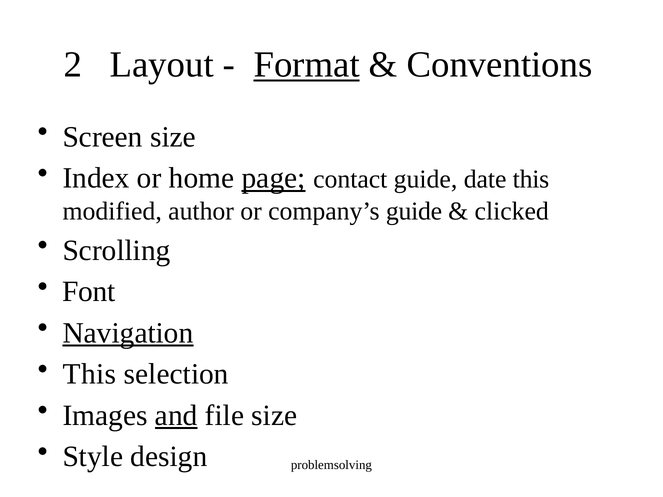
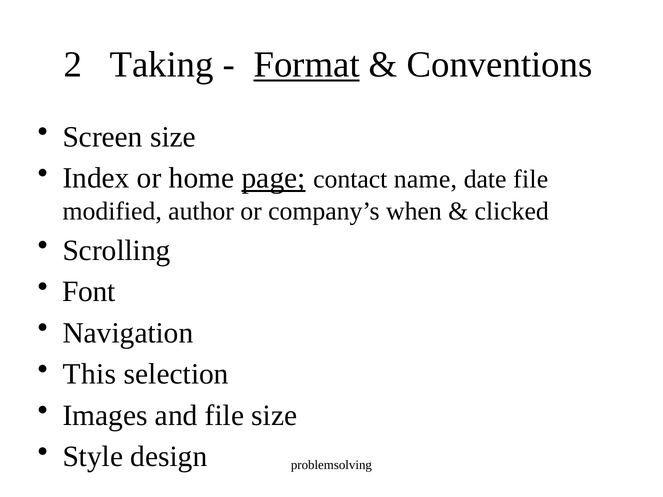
Layout: Layout -> Taking (162, 65)
contact guide: guide -> name (425, 180)
date this: this -> file (531, 180)
company’s guide: guide -> when (414, 211)
Navigation underline: present -> none (128, 333)
and underline: present -> none (176, 416)
